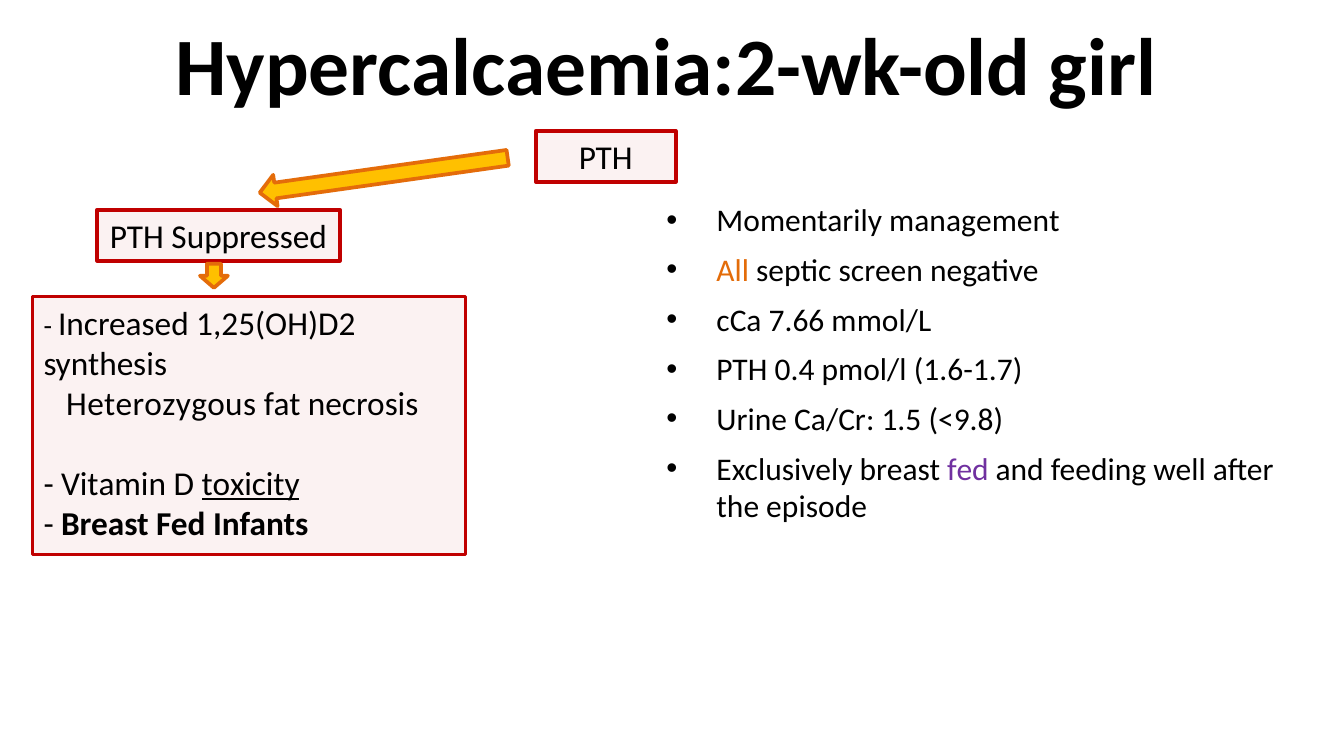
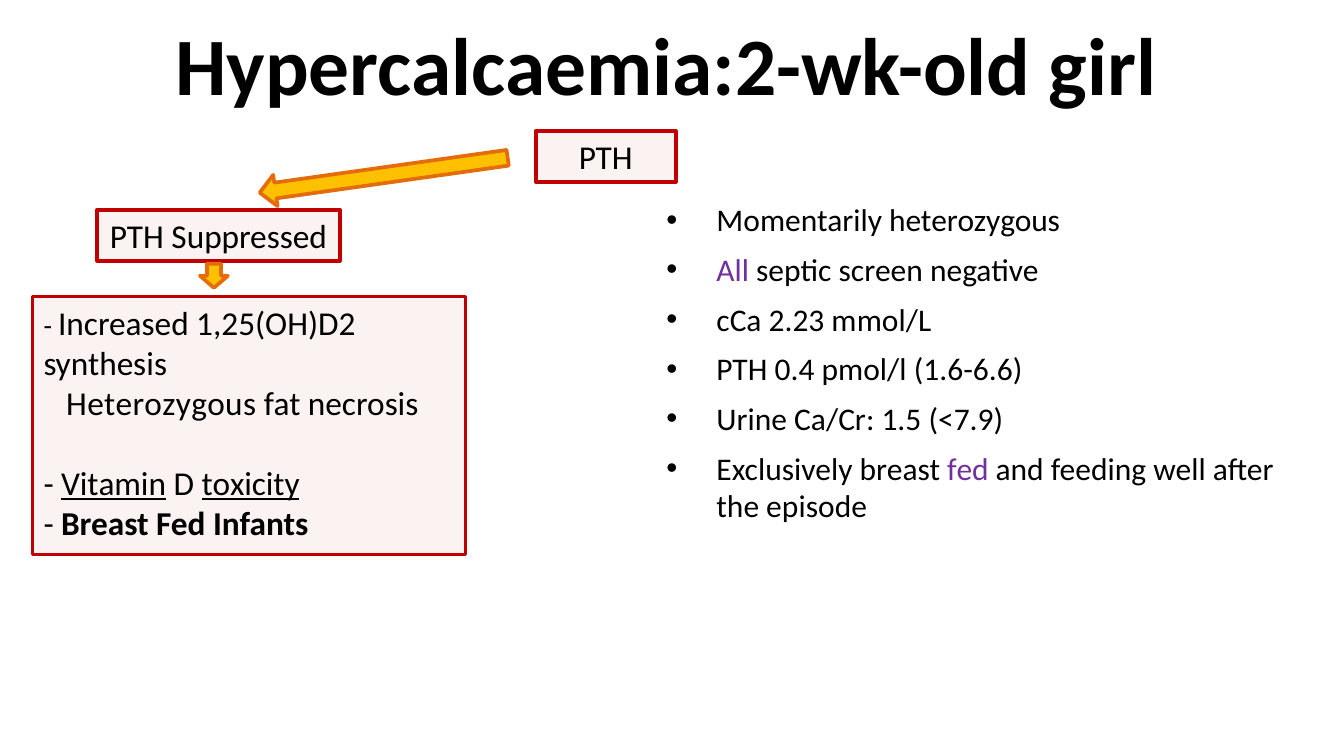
Momentarily management: management -> heterozygous (975, 221)
All colour: orange -> purple (733, 271)
7.66: 7.66 -> 2.23 (797, 321)
1.6-1.7: 1.6-1.7 -> 1.6-6.6 (968, 370)
<9.8: <9.8 -> <7.9 (966, 420)
Vitamin underline: none -> present (114, 484)
